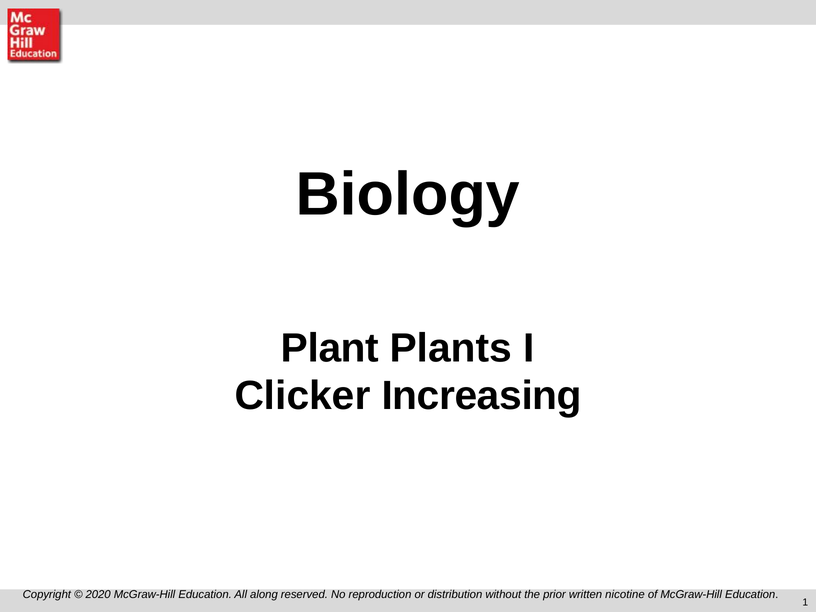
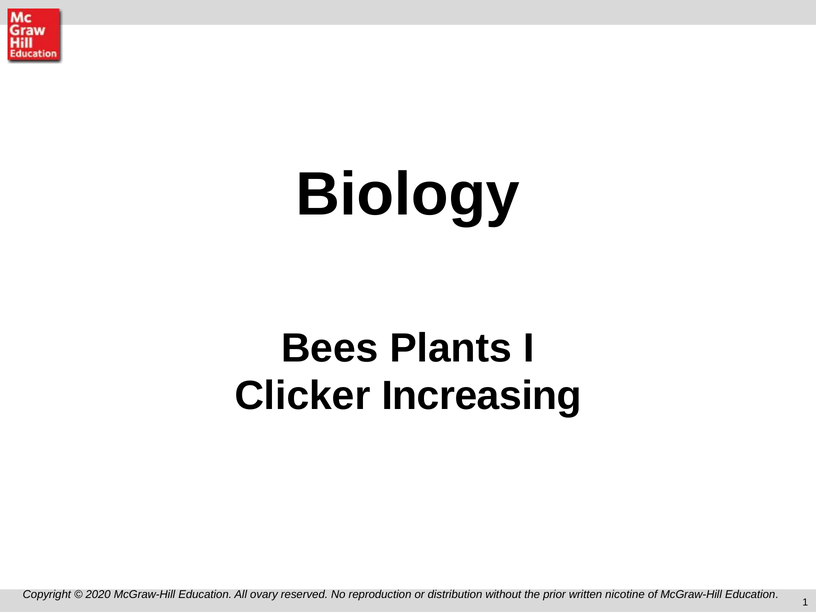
Plant: Plant -> Bees (330, 348)
along: along -> ovary (264, 595)
